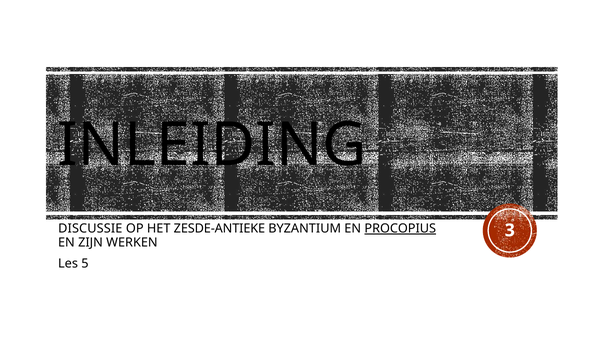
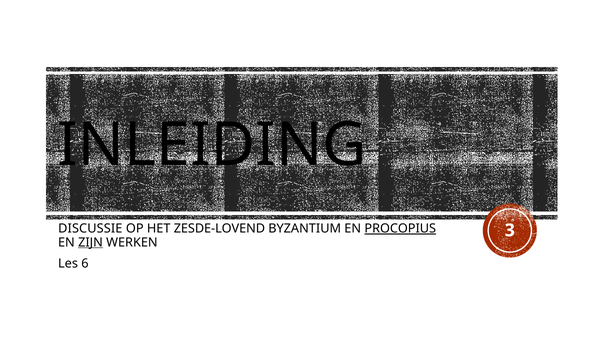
ZESDE-ANTIEKE: ZESDE-ANTIEKE -> ZESDE-LOVEND (219, 229)
ZIJN underline: none -> present (90, 242)
5: 5 -> 6 (85, 264)
